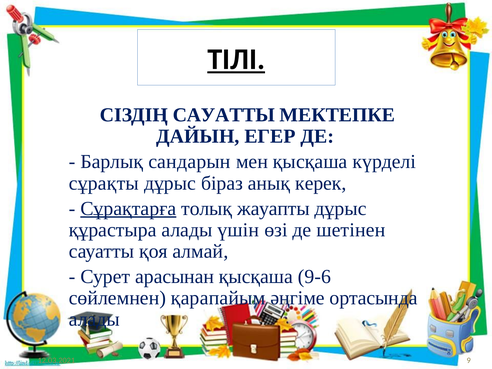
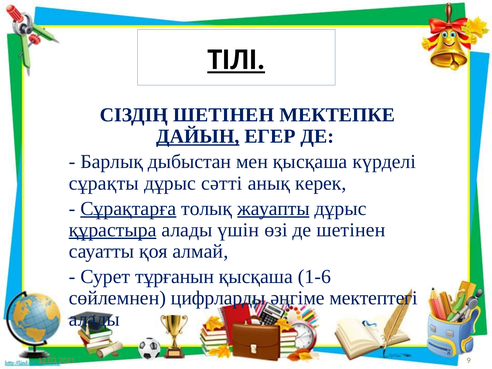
СІЗДІҢ САУАТТЫ: САУАТТЫ -> ШЕТІНЕН (224, 115)
ДАЙЫН underline: none -> present (198, 136)
сандарын: сандарын -> дыбыстан (190, 162)
біраз: біраз -> сәтті (222, 183)
жауапты underline: none -> present (273, 208)
құрастыра underline: none -> present (113, 230)
арасынан: арасынан -> тұрғанын (175, 277)
9-6: 9-6 -> 1-6 (315, 277)
қарапайым: қарапайым -> цифрларды (218, 298)
ортасында: ортасында -> мектептегі (374, 298)
